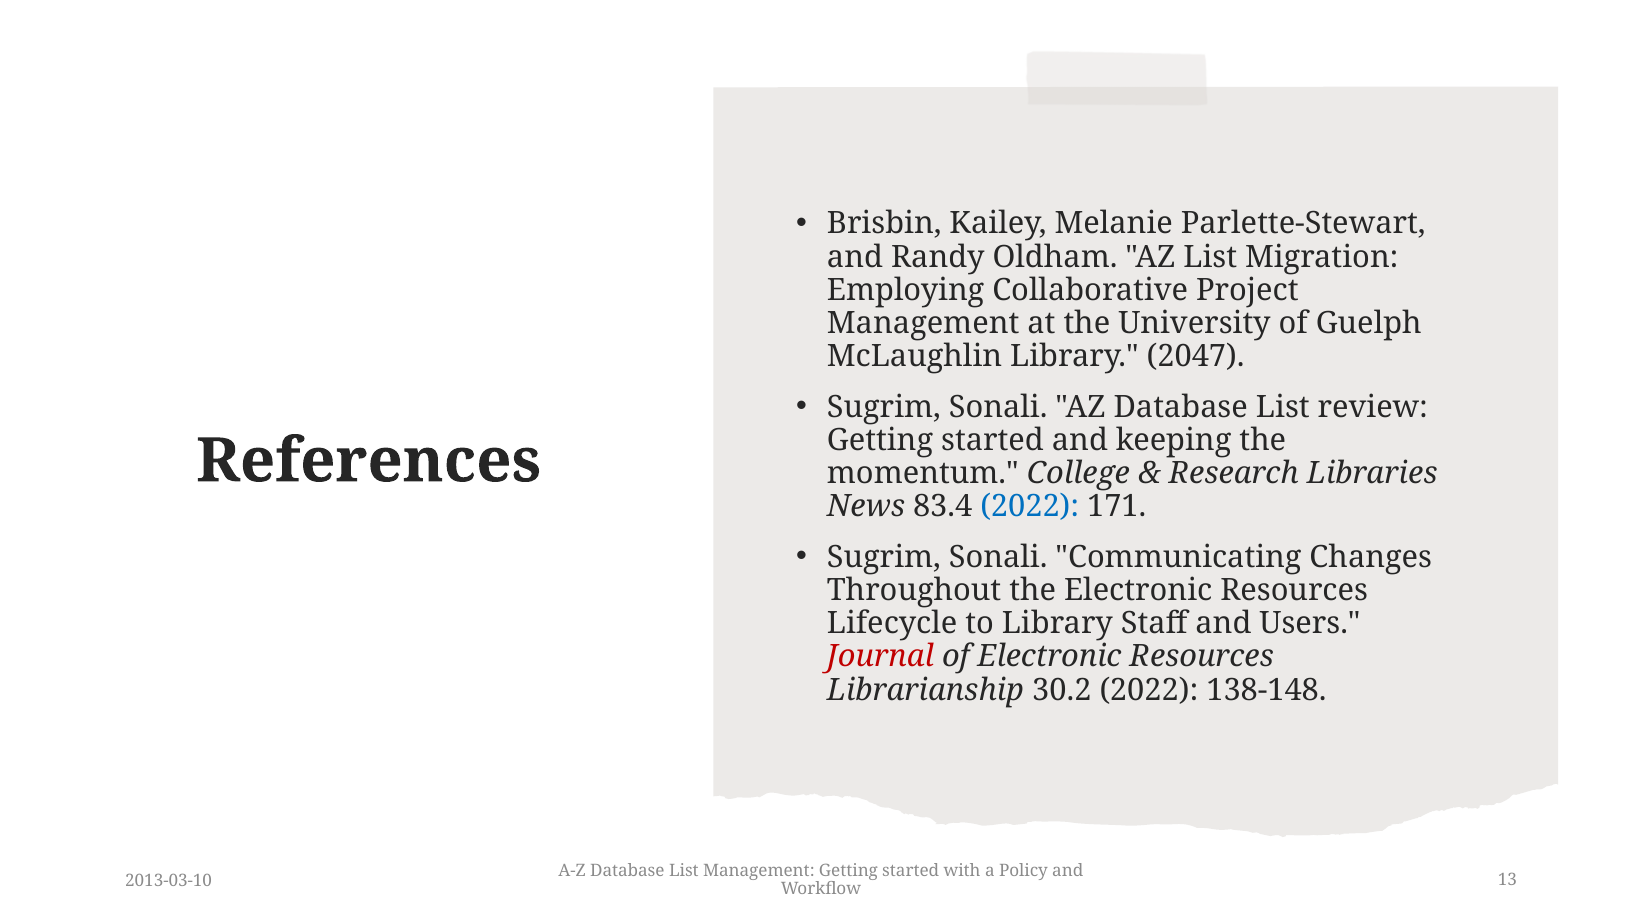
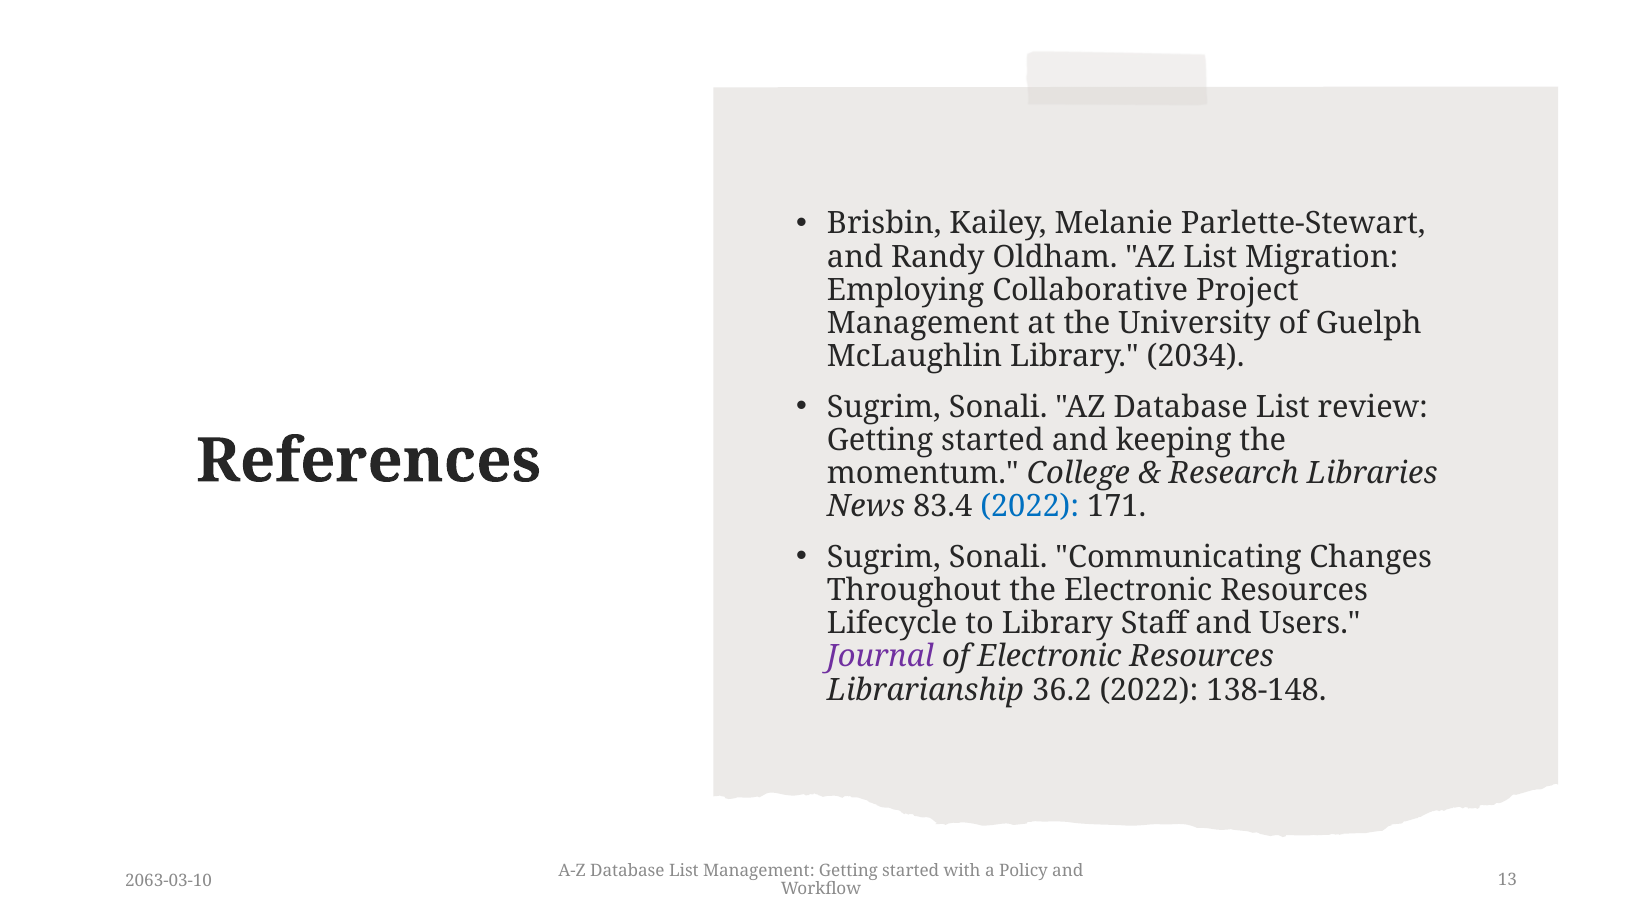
2047: 2047 -> 2034 (1196, 357)
Journal colour: red -> purple (880, 657)
30.2: 30.2 -> 36.2 (1062, 690)
2013-03-10: 2013-03-10 -> 2063-03-10 (169, 882)
